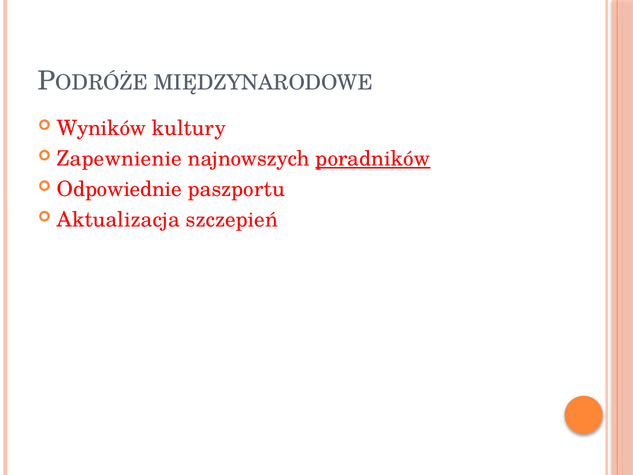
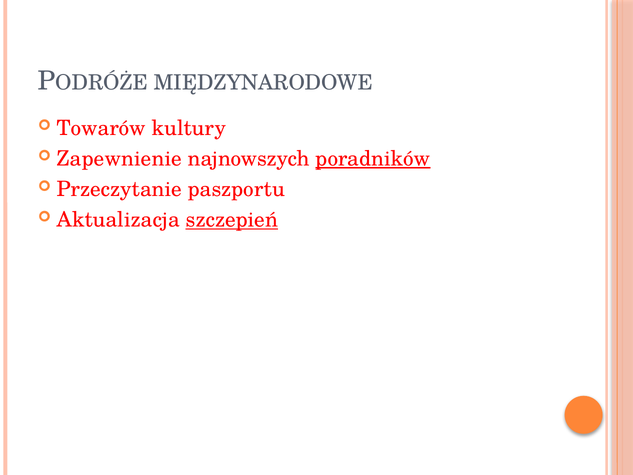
Wyników: Wyników -> Towarów (101, 128)
Odpowiednie: Odpowiednie -> Przeczytanie (119, 189)
szczepień underline: none -> present (232, 220)
